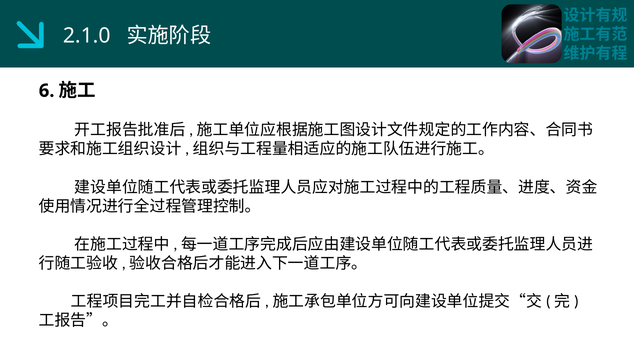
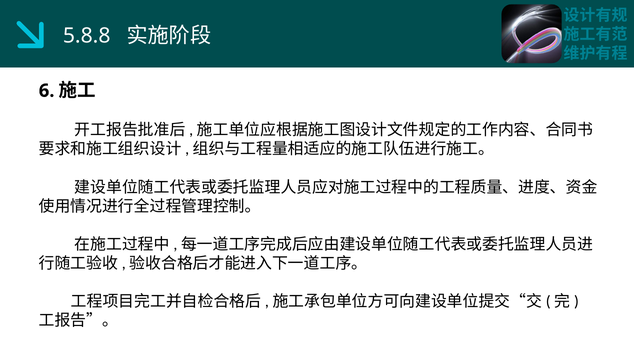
2.1.0: 2.1.0 -> 5.8.8 (87, 36)
